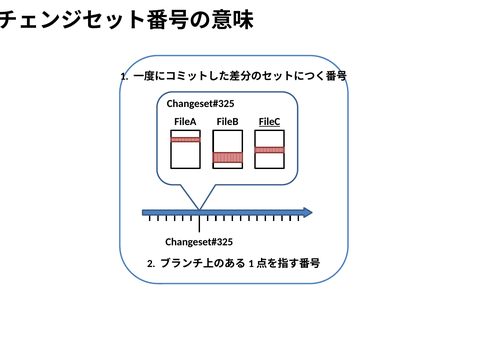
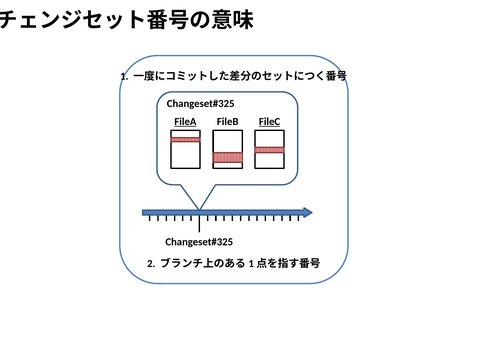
FileA underline: none -> present (185, 122)
